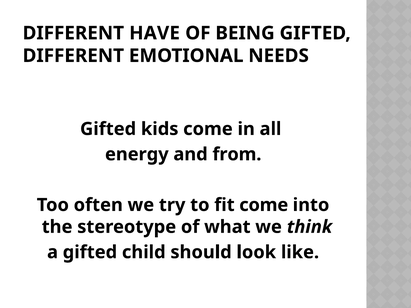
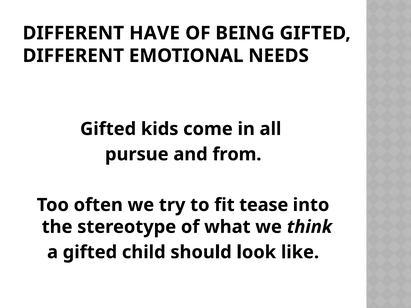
energy: energy -> pursue (137, 154)
fit come: come -> tease (264, 205)
